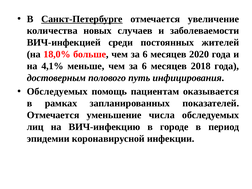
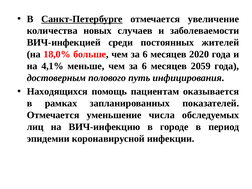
2018: 2018 -> 2059 (201, 66)
Обследуемых: Обследуемых -> Находящихся (57, 92)
